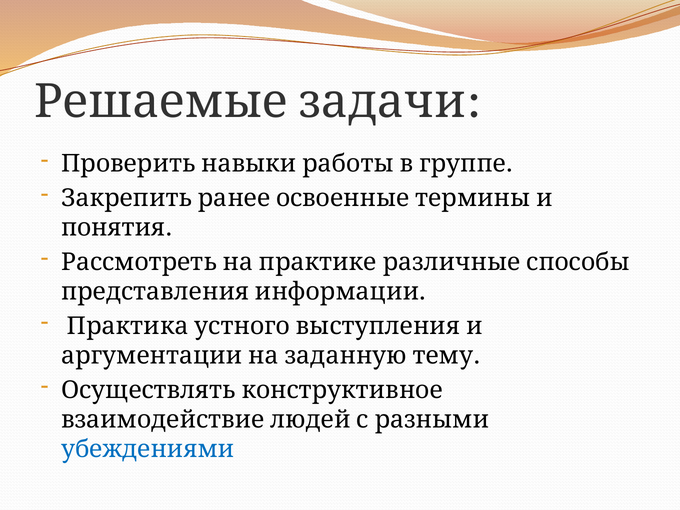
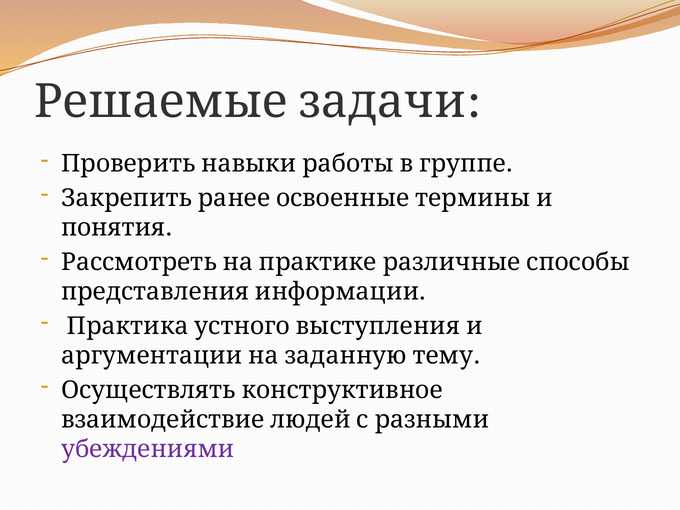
убеждениями colour: blue -> purple (148, 449)
